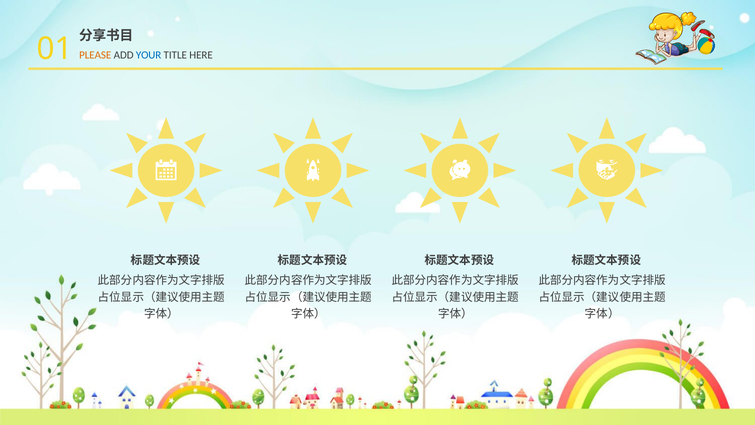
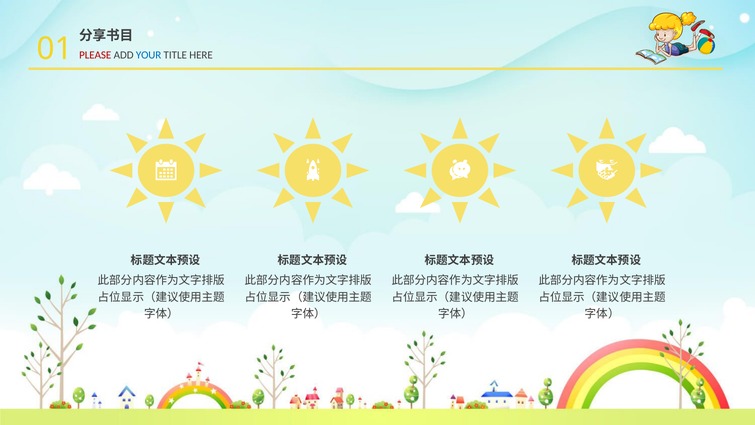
PLEASE colour: orange -> red (95, 55)
